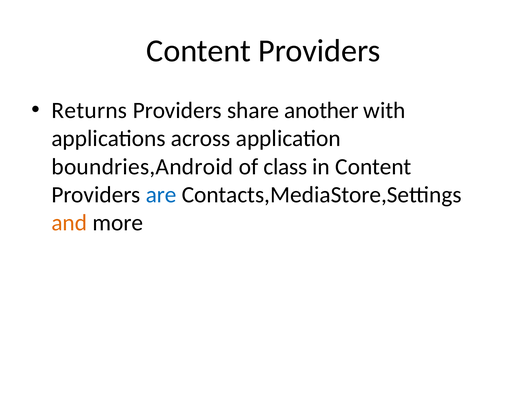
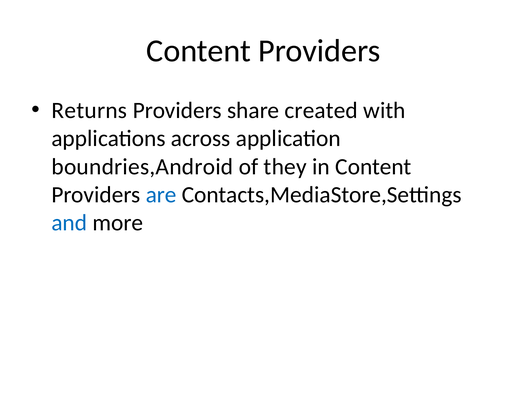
another: another -> created (321, 111)
class: class -> they (285, 167)
and colour: orange -> blue (69, 223)
